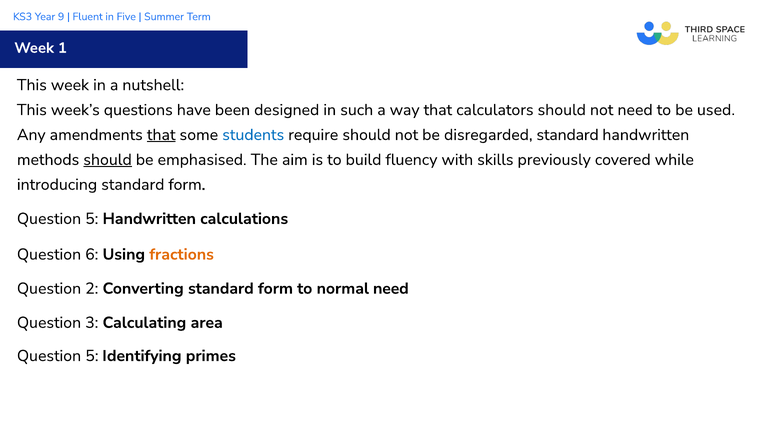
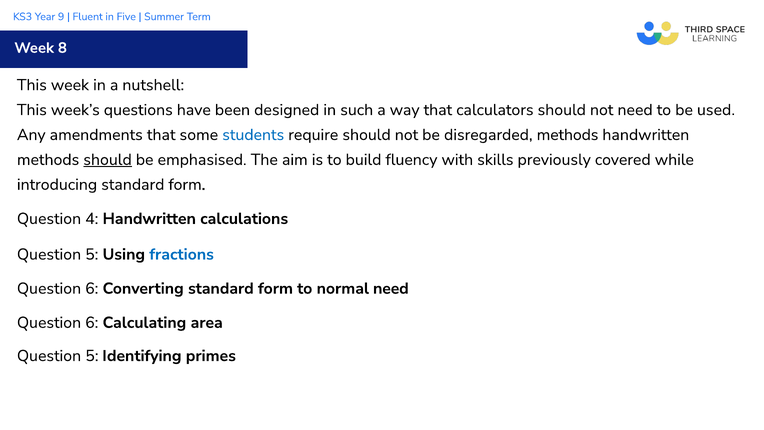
1: 1 -> 8 (62, 48)
that underline: present -> none (161, 135)
disregarded standard: standard -> methods (568, 135)
5: 5 -> 4 (92, 219)
6: 6 -> 5 (92, 254)
fractions colour: orange -> blue (182, 254)
2: 2 -> 6 (92, 288)
3: 3 -> 6 (92, 322)
